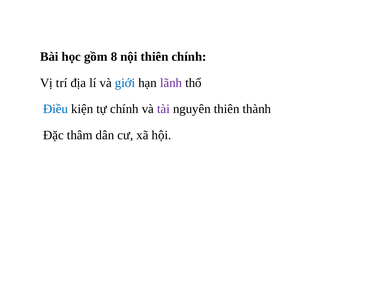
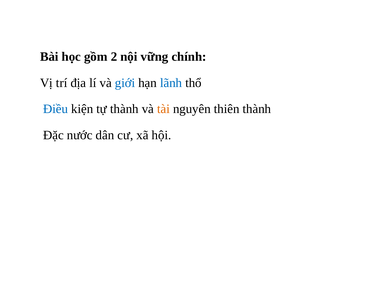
8: 8 -> 2 (114, 57)
nội thiên: thiên -> vững (155, 57)
lãnh colour: purple -> blue (171, 83)
tự chính: chính -> thành (124, 109)
tài colour: purple -> orange (163, 109)
thâm: thâm -> nước (80, 135)
